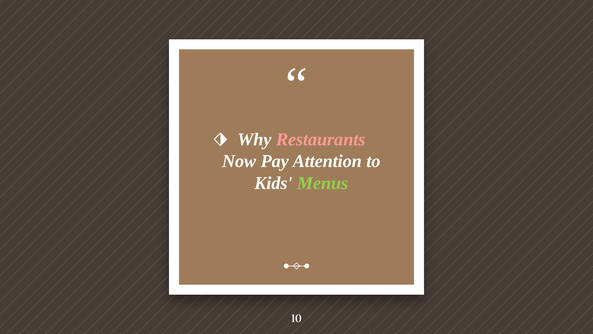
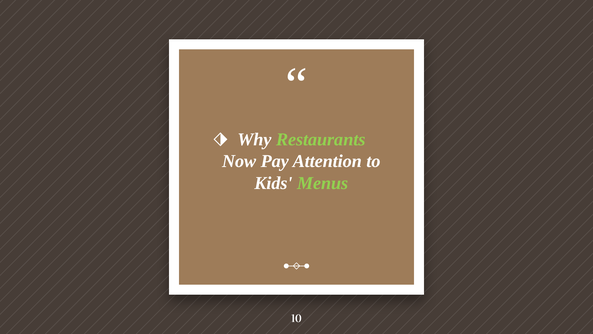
Restaurants colour: pink -> light green (321, 139)
